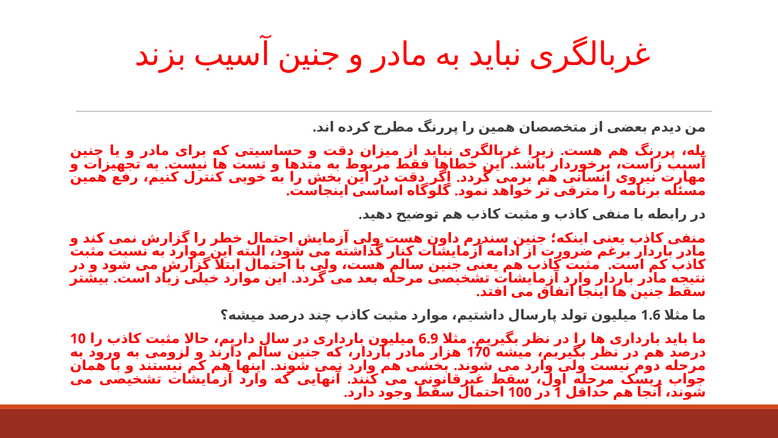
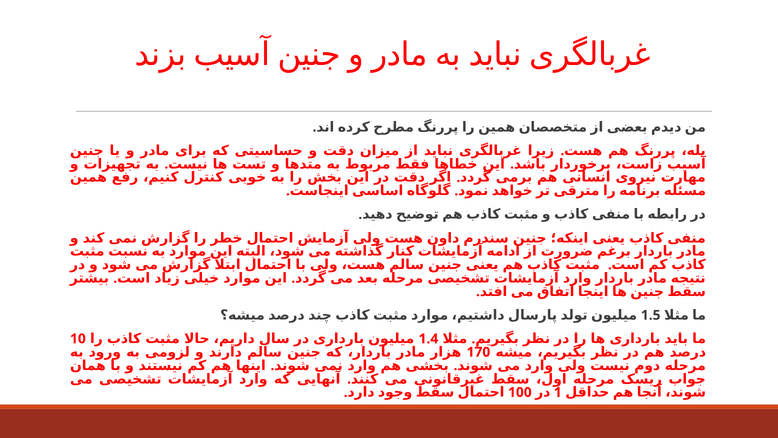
1.6: 1.6 -> 1.5 (651, 315)
6.9: 6.9 -> 1.4 (428, 338)
